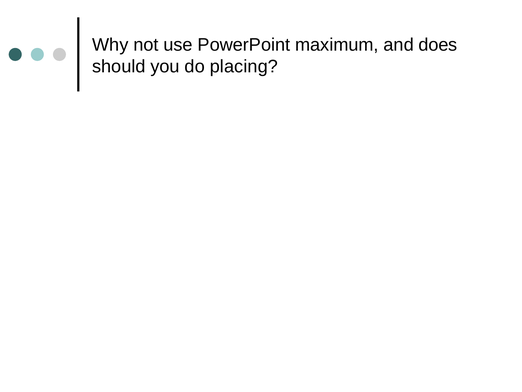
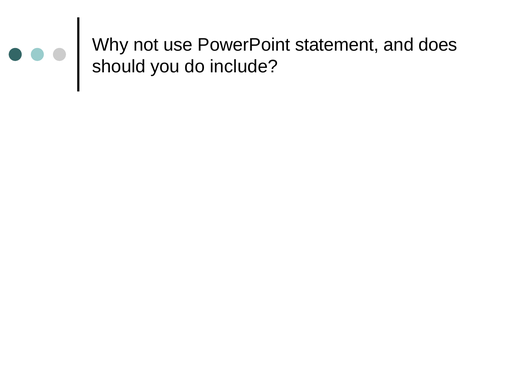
maximum: maximum -> statement (337, 45)
placing: placing -> include (244, 67)
